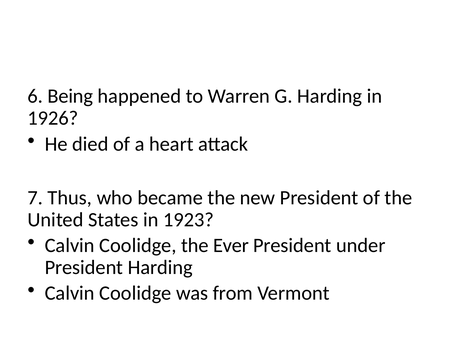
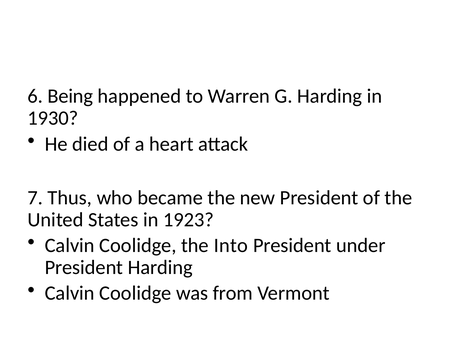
1926: 1926 -> 1930 (53, 118)
Ever: Ever -> Into (231, 246)
